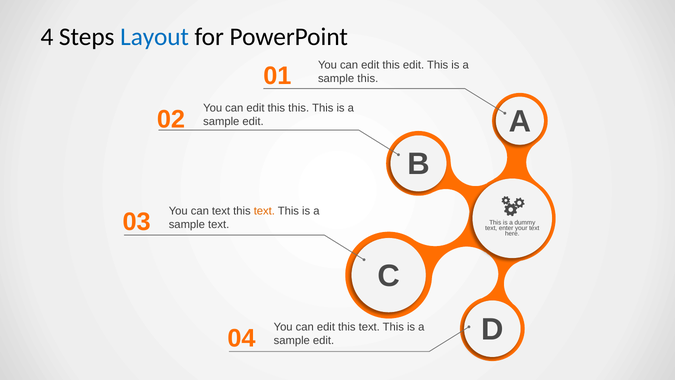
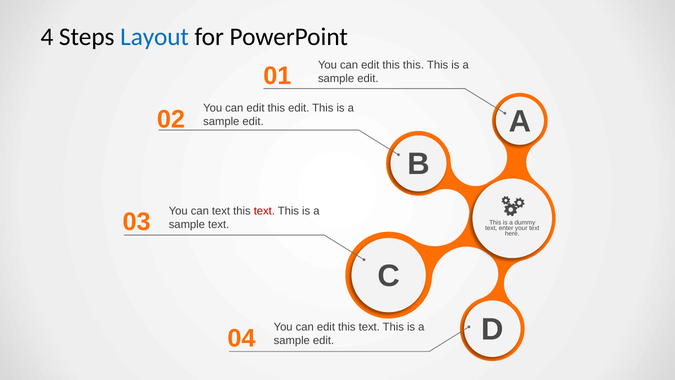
edit this edit: edit -> this (414, 65)
this: this -> edit (368, 78)
edit this this: this -> edit (299, 108)
text colour: orange -> red (264, 211)
